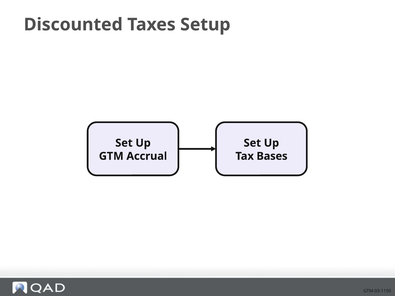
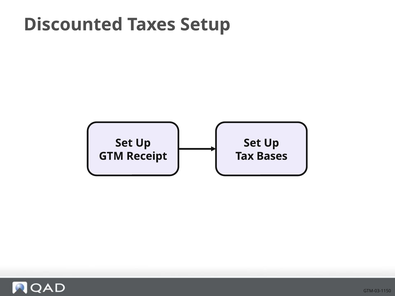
Accrual: Accrual -> Receipt (147, 156)
